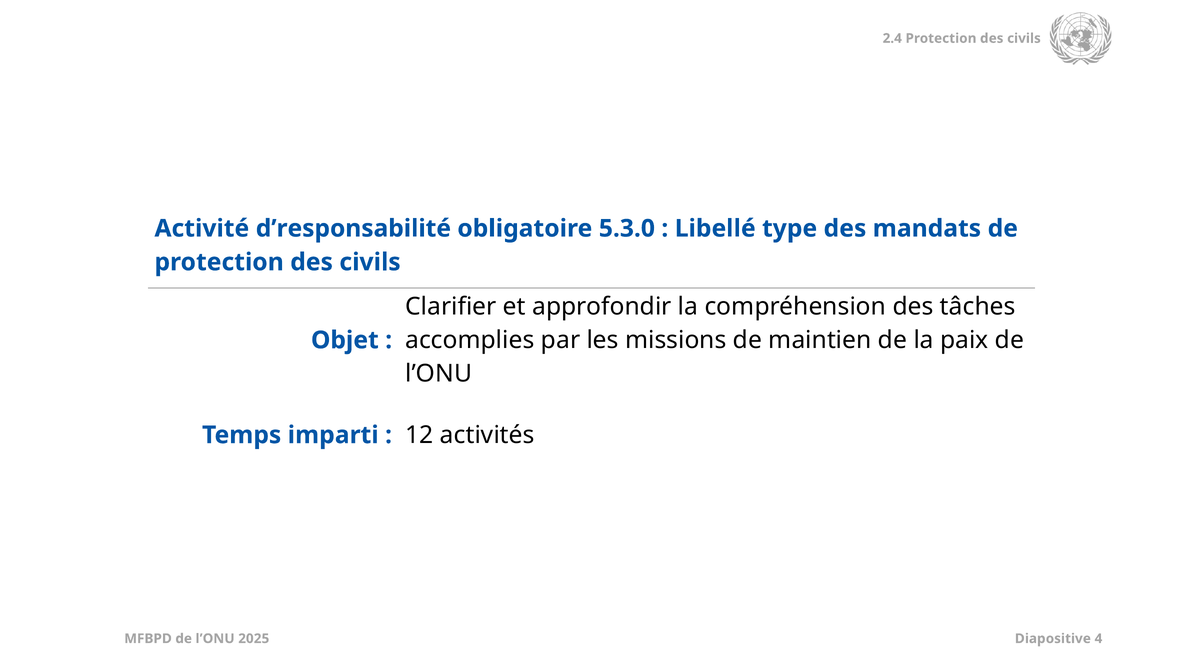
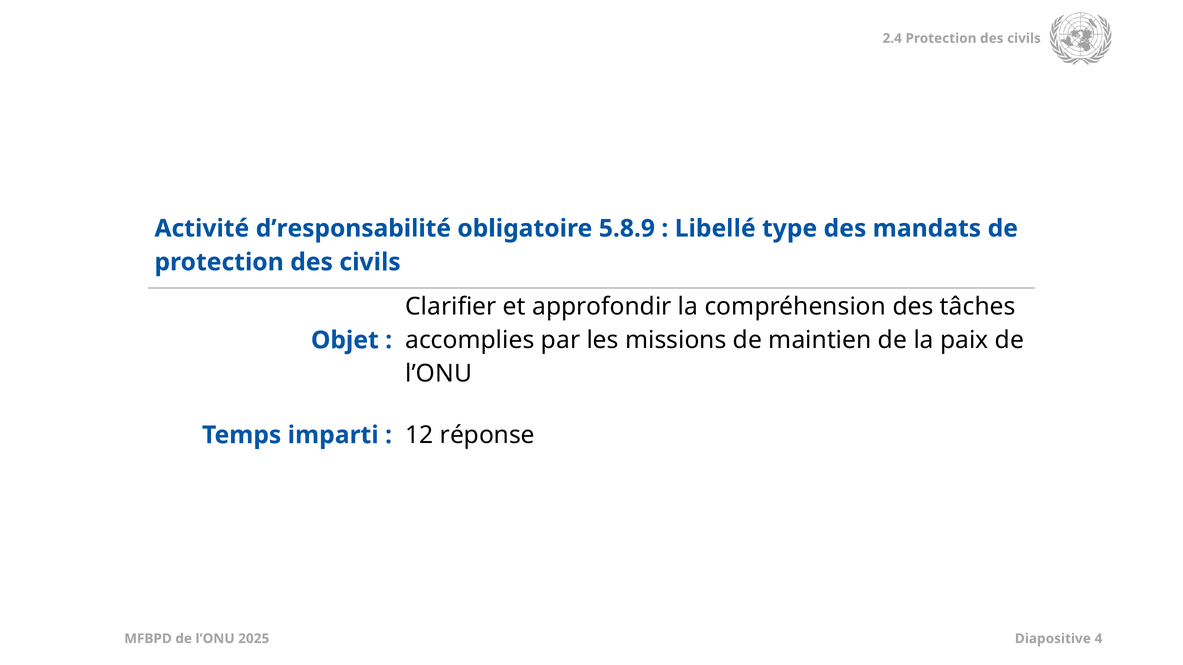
5.3.0: 5.3.0 -> 5.8.9 (627, 229)
activités: activités -> réponse (487, 435)
